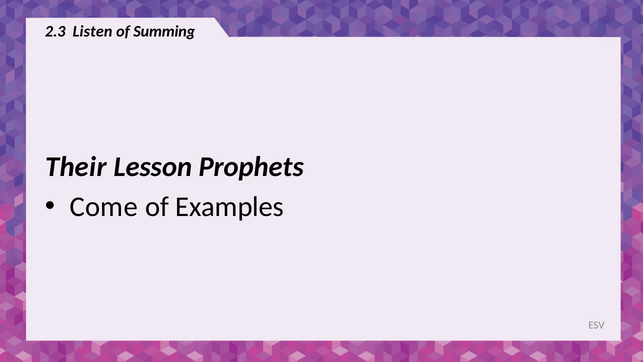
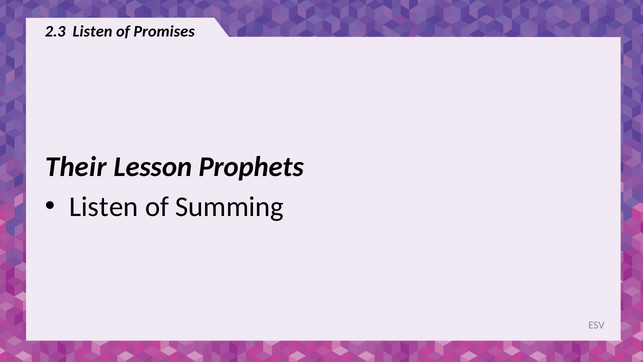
Summing: Summing -> Promises (164, 31)
Come: Come -> Listen (104, 207)
Examples: Examples -> Summing (230, 207)
